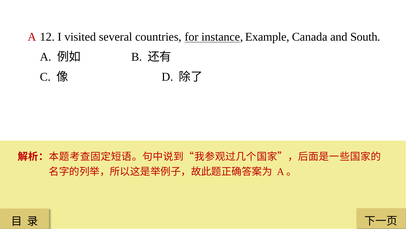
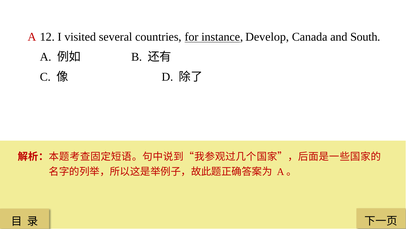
Example: Example -> Develop (267, 37)
